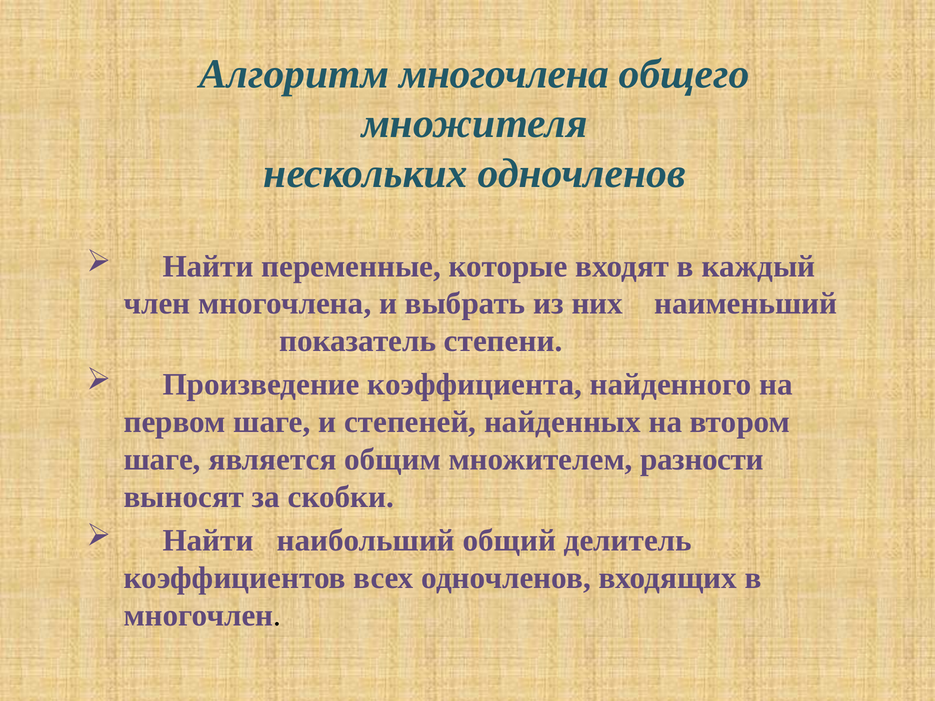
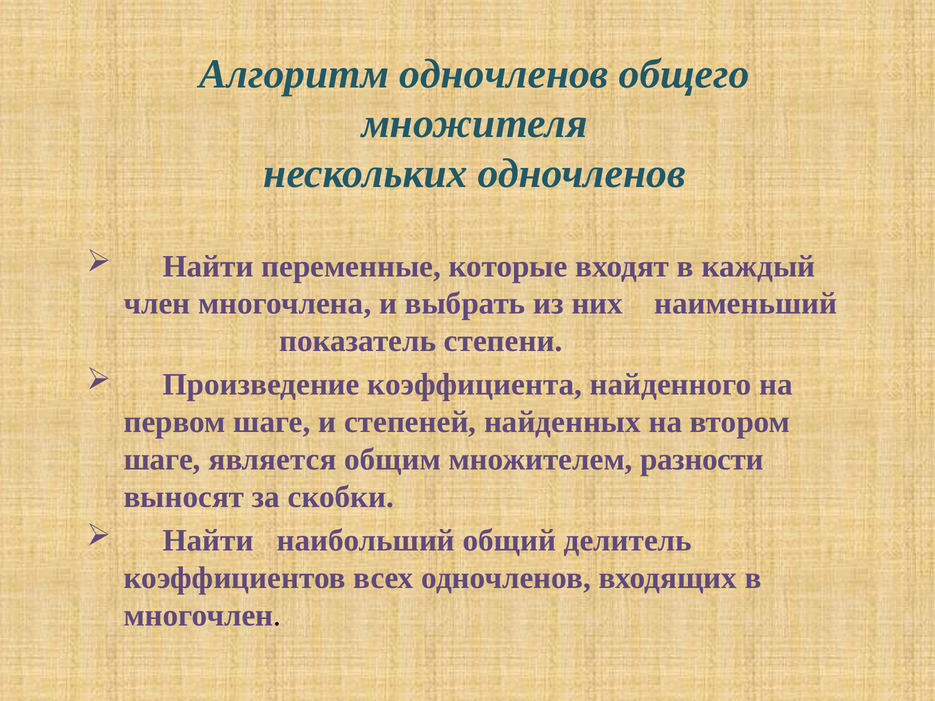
Алгоритм многочлена: многочлена -> одночленов (504, 74)
